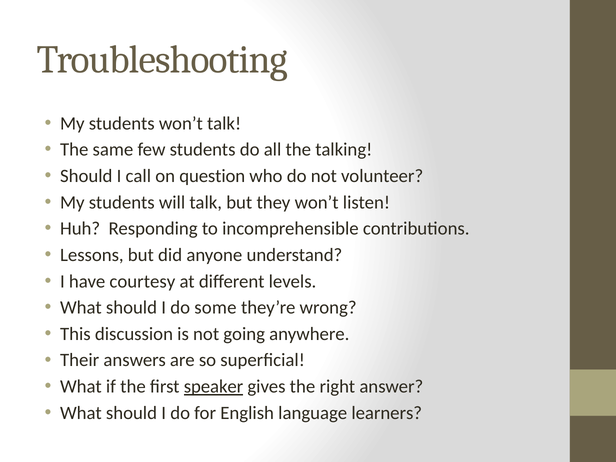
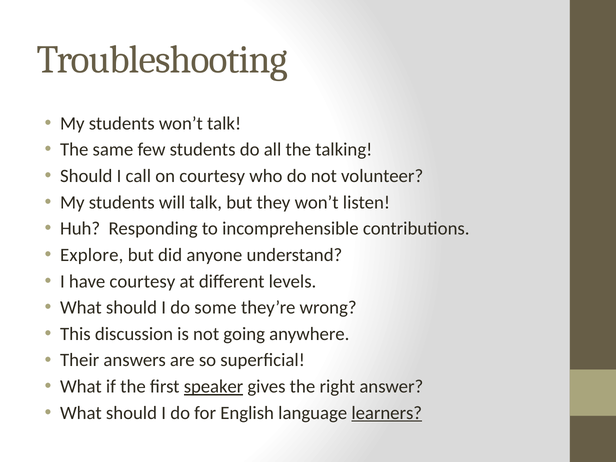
on question: question -> courtesy (212, 176)
Lessons: Lessons -> Explore (92, 255)
learners underline: none -> present (387, 413)
